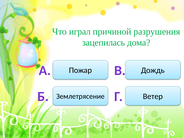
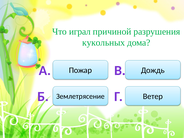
зацепилась: зацепилась -> кукольных (104, 43)
